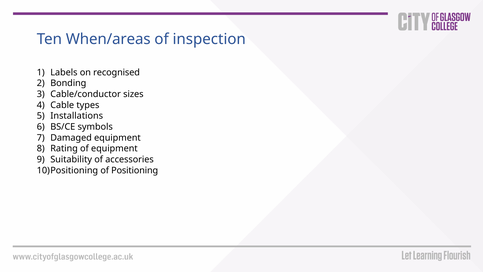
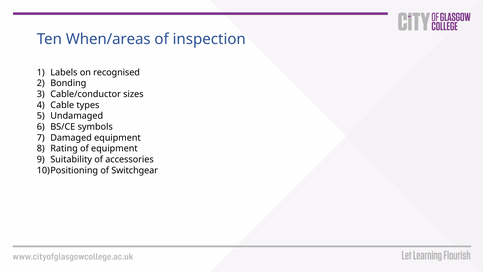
Installations: Installations -> Undamaged (77, 116)
Positioning: Positioning -> Switchgear (135, 170)
